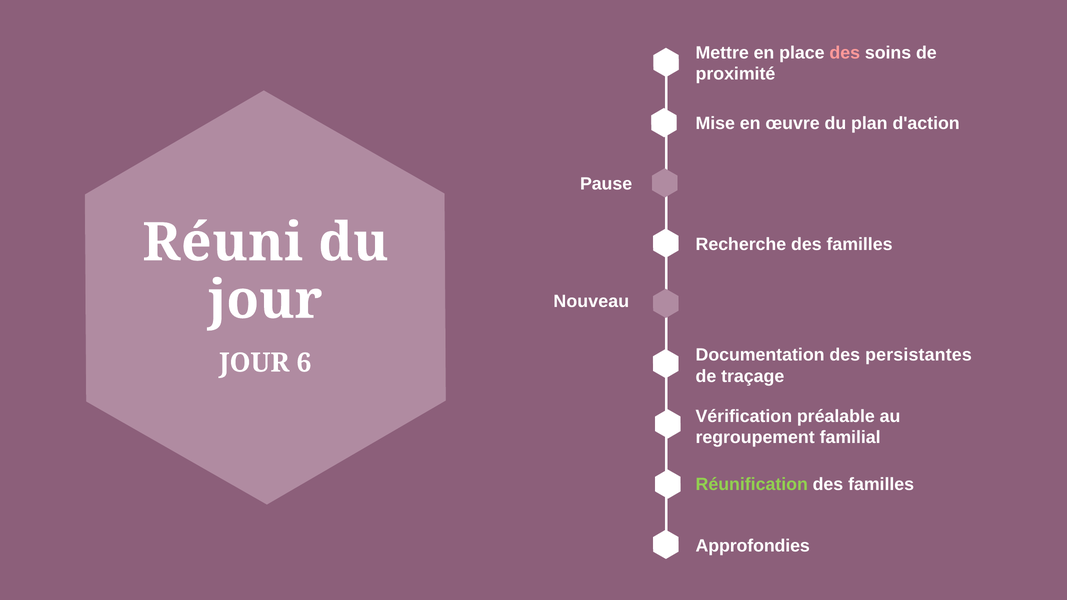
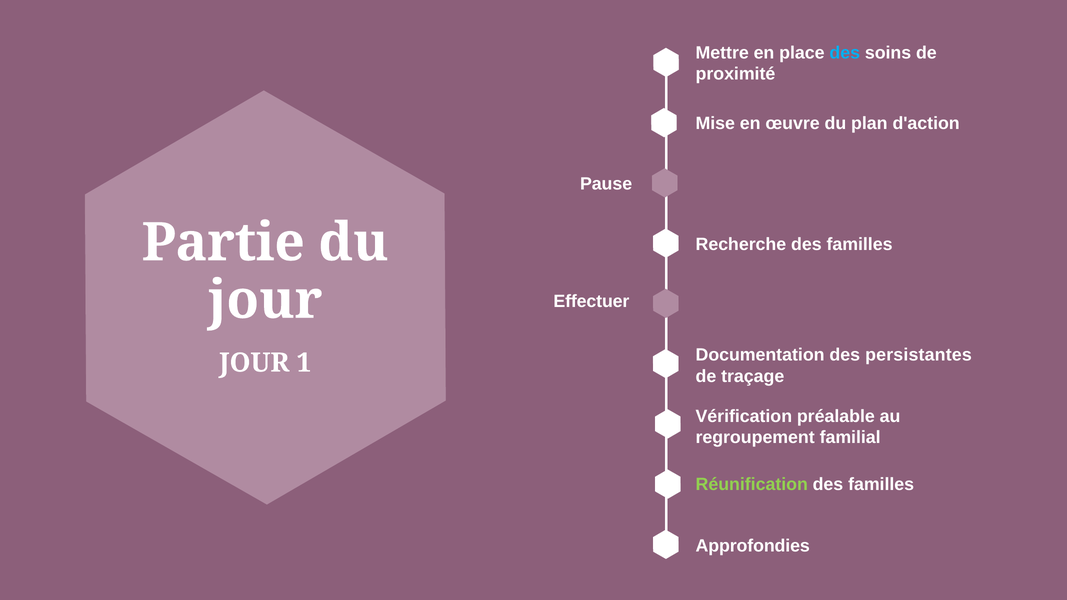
des colour: pink -> light blue (845, 53)
Réuni: Réuni -> Partie (223, 243)
Nouveau: Nouveau -> Effectuer (591, 301)
6: 6 -> 1 (304, 363)
